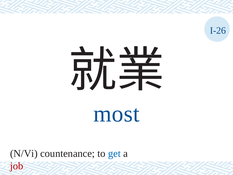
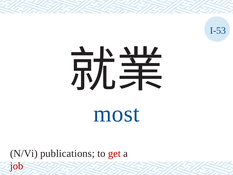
I-26: I-26 -> I-53 (218, 31)
countenance: countenance -> publications (67, 153)
get colour: blue -> red (114, 153)
